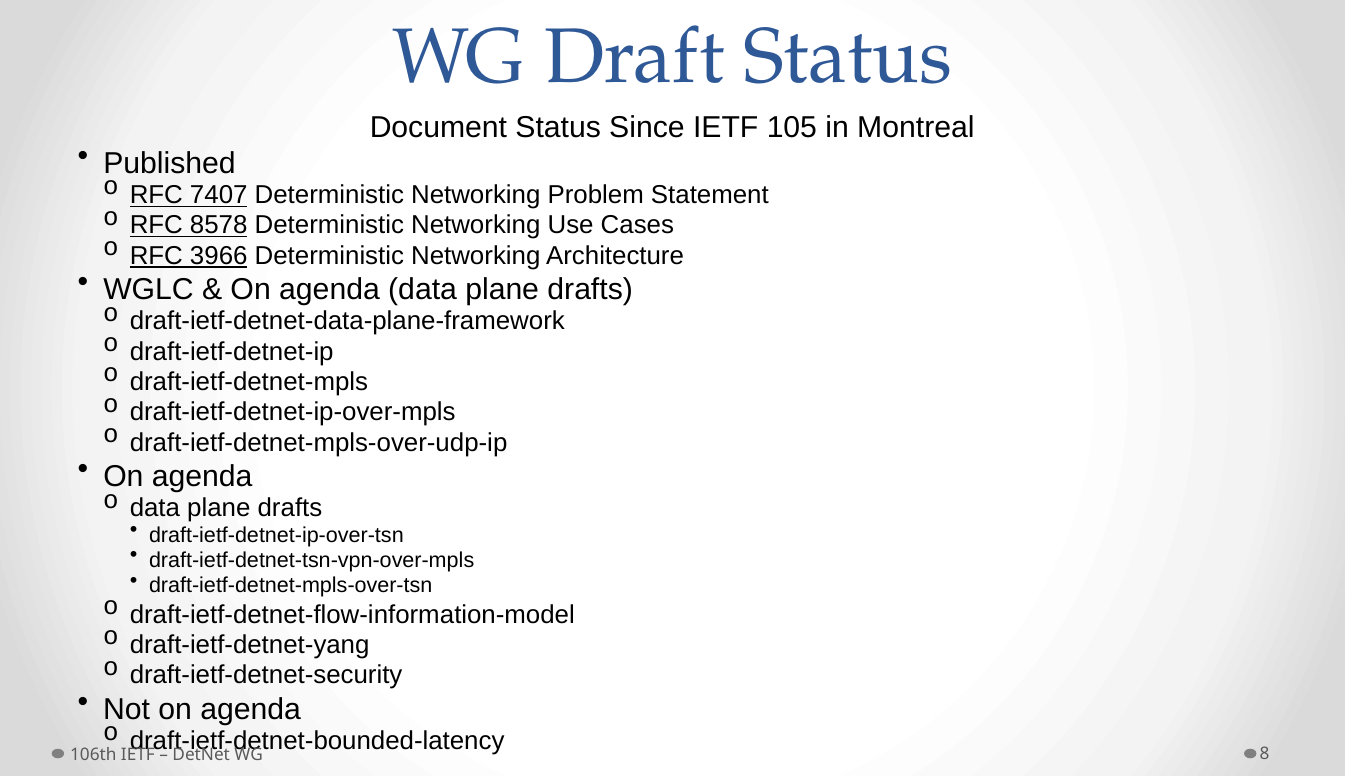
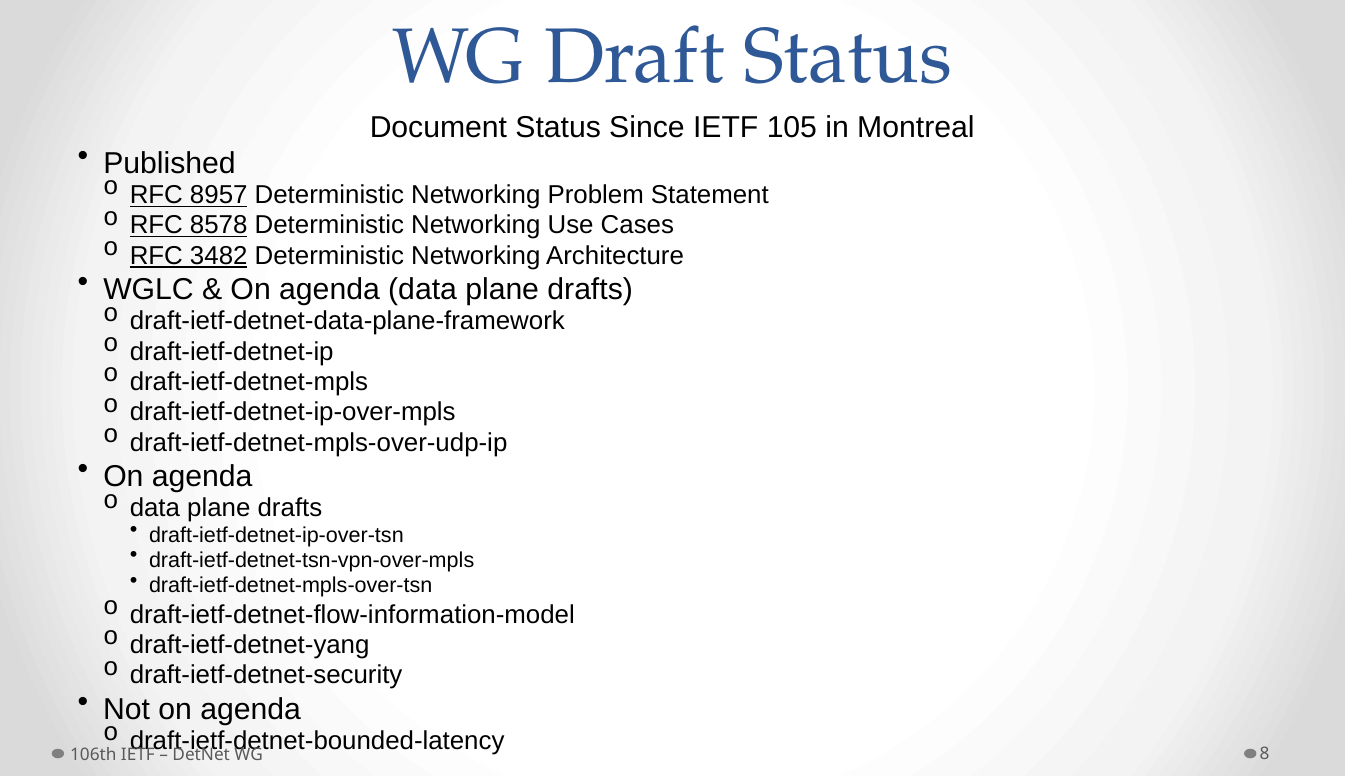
7407: 7407 -> 8957 (219, 195)
3966: 3966 -> 3482 (219, 255)
